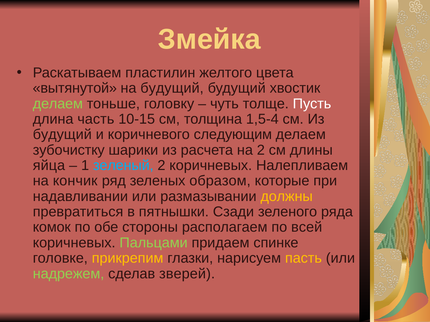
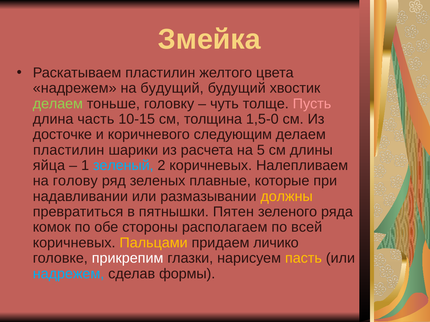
вытянутой: вытянутой -> надрежем (75, 88)
Пусть colour: white -> pink (312, 104)
1,5-4: 1,5-4 -> 1,5-0 (262, 119)
будущий: будущий -> досточке (62, 135)
зубочистку: зубочистку -> пластилин (69, 150)
на 2: 2 -> 5 (261, 150)
кончик: кончик -> голову (75, 181)
образом: образом -> плавные (220, 181)
Сзади: Сзади -> Пятен (233, 212)
Пальцами colour: light green -> yellow (154, 243)
спинке: спинке -> личико (276, 243)
прикрепим colour: yellow -> white (128, 259)
надрежем colour: light green -> light blue (69, 274)
зверей: зверей -> формы (187, 274)
